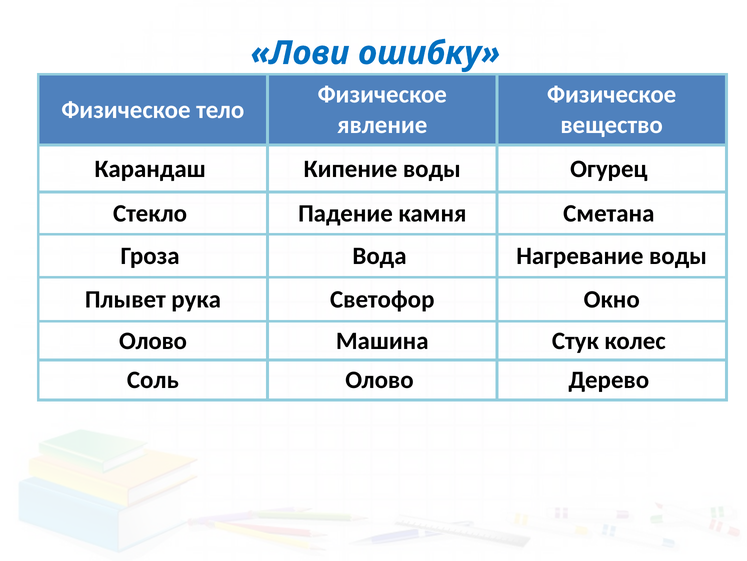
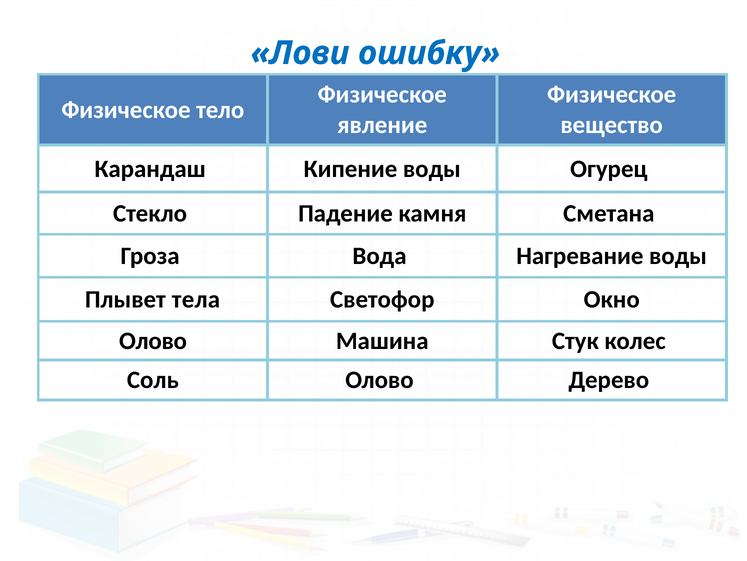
рука: рука -> тела (196, 299)
